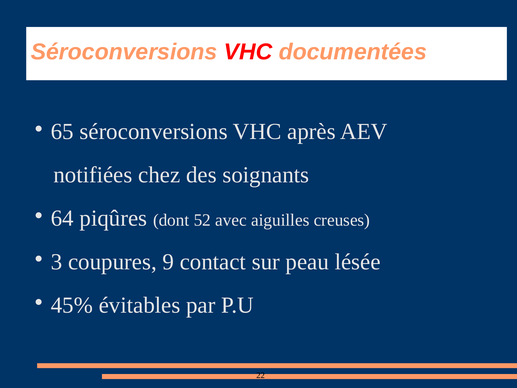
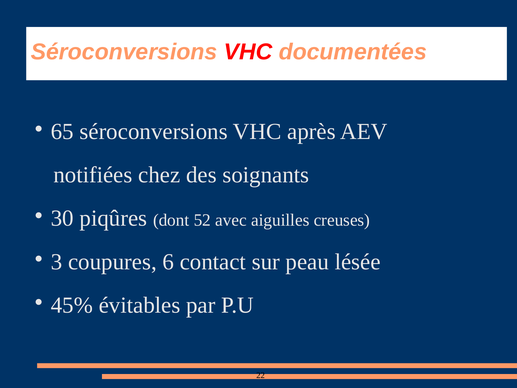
64: 64 -> 30 (62, 218)
9: 9 -> 6 (168, 262)
